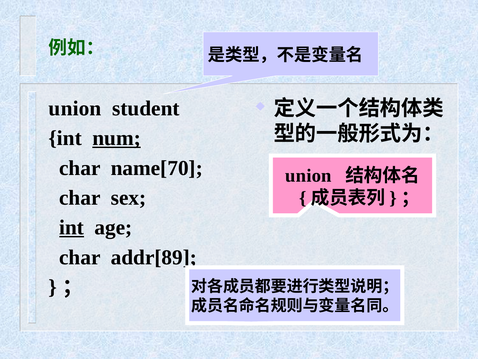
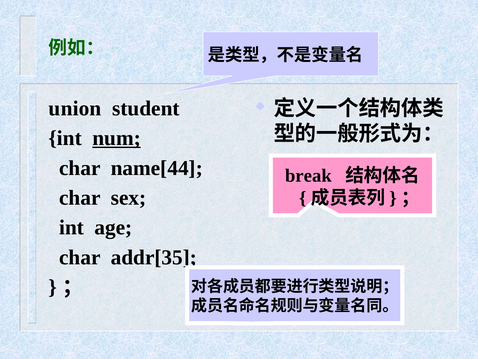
name[70: name[70 -> name[44 (157, 168)
union: union -> break (309, 175)
int underline: present -> none (72, 227)
addr[89: addr[89 -> addr[35 (154, 257)
